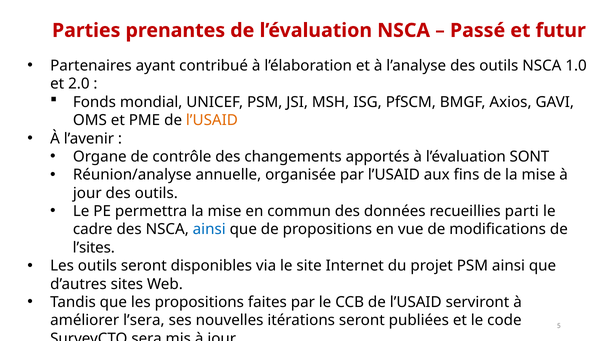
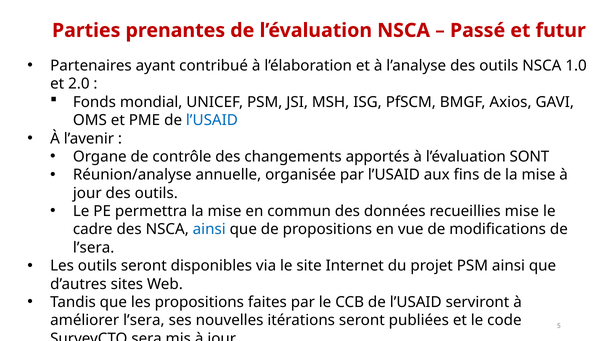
l’USAID colour: orange -> blue (212, 121)
recueillies parti: parti -> mise (522, 212)
l’sites: l’sites -> l’sera (94, 248)
